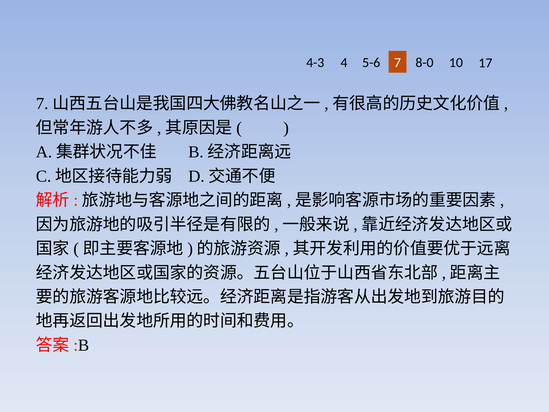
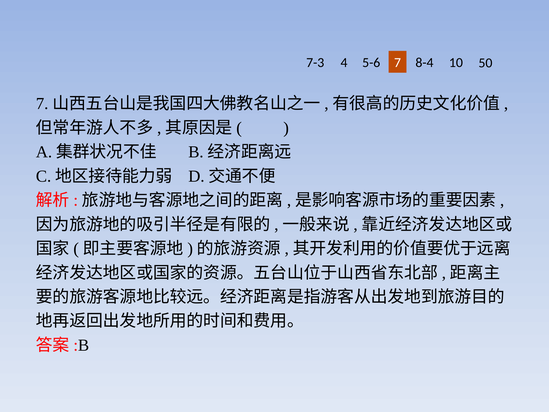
4-3: 4-3 -> 7-3 (315, 63)
8-0: 8-0 -> 8-4 (424, 63)
17: 17 -> 50 (485, 63)
